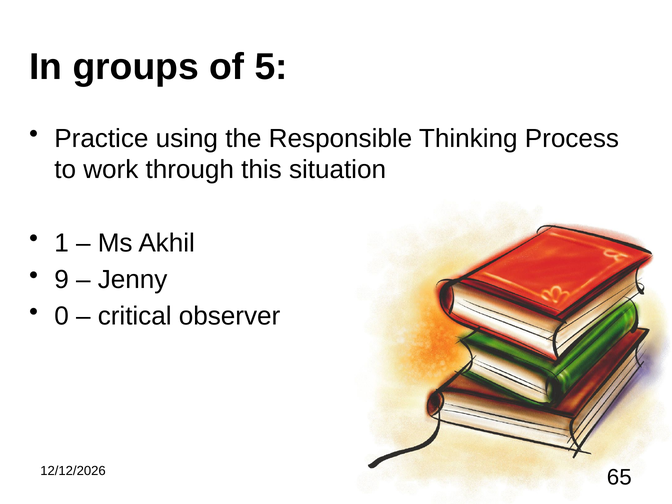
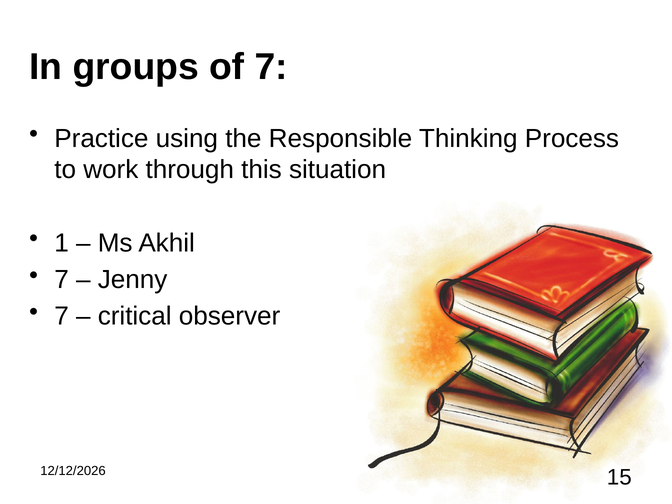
of 5: 5 -> 7 (271, 67)
9: 9 -> 7 (62, 280)
0: 0 -> 7 (62, 316)
65: 65 -> 15 (619, 477)
